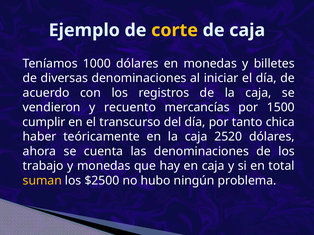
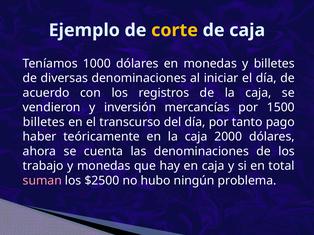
recuento: recuento -> inversión (130, 108)
cumplir: cumplir -> billetes (44, 122)
chica: chica -> pago (280, 122)
2520: 2520 -> 2000 (228, 137)
suman colour: yellow -> pink (42, 181)
